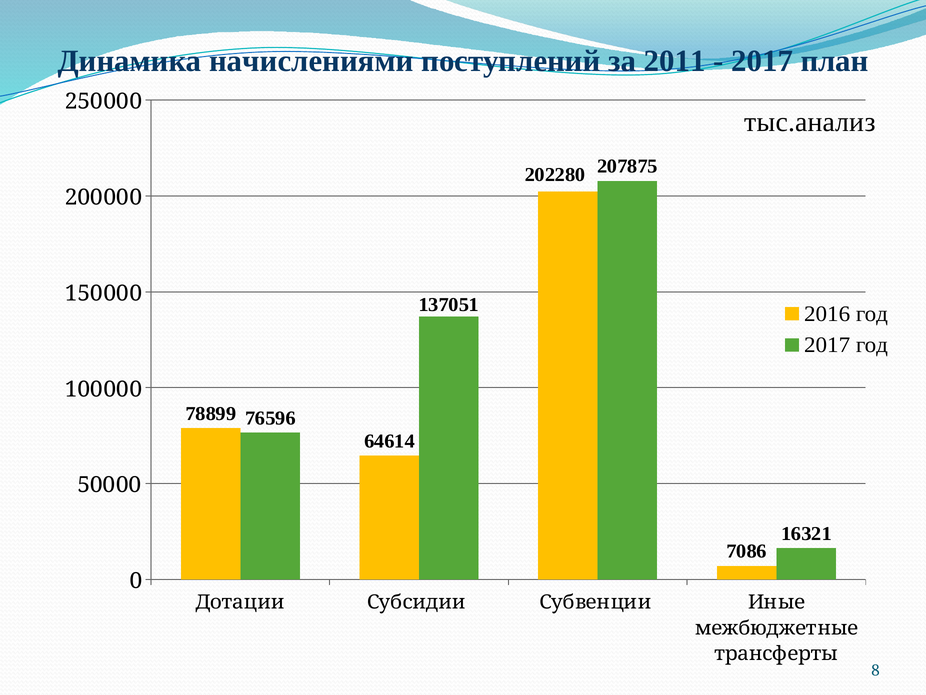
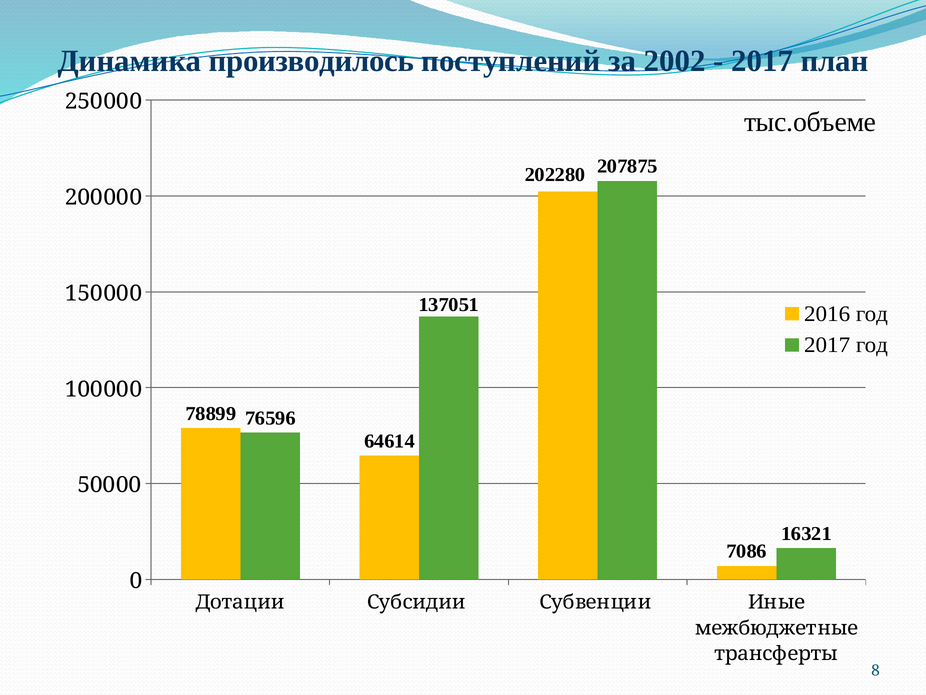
начислениями: начислениями -> производилось (312, 61)
2011: 2011 -> 2002 (675, 61)
тыс.анализ: тыс.анализ -> тыс.объеме (810, 122)
